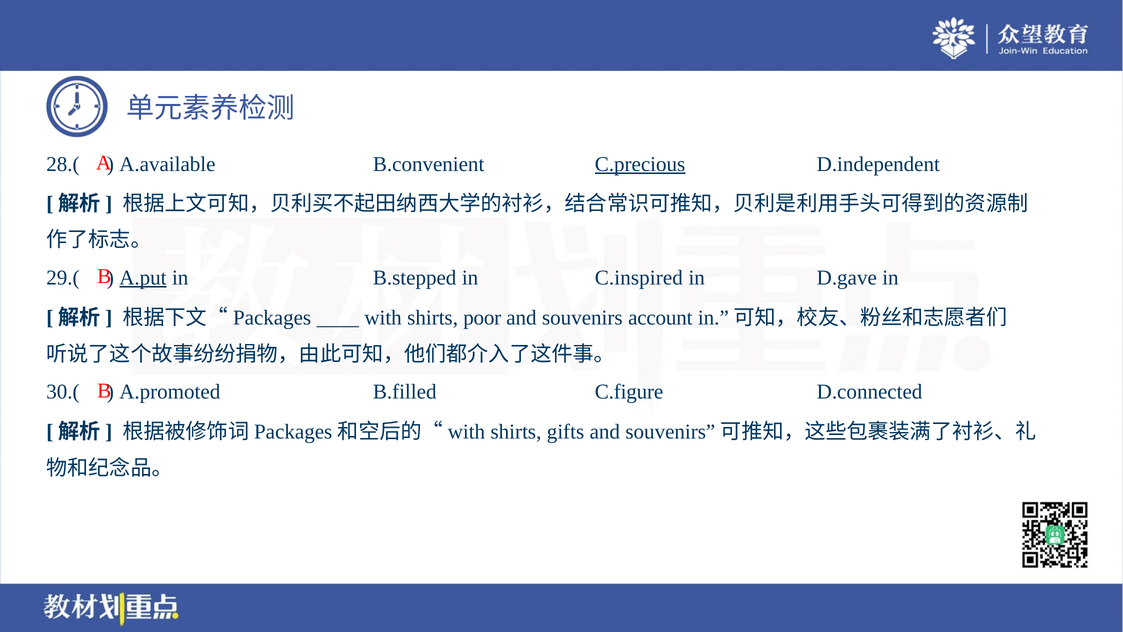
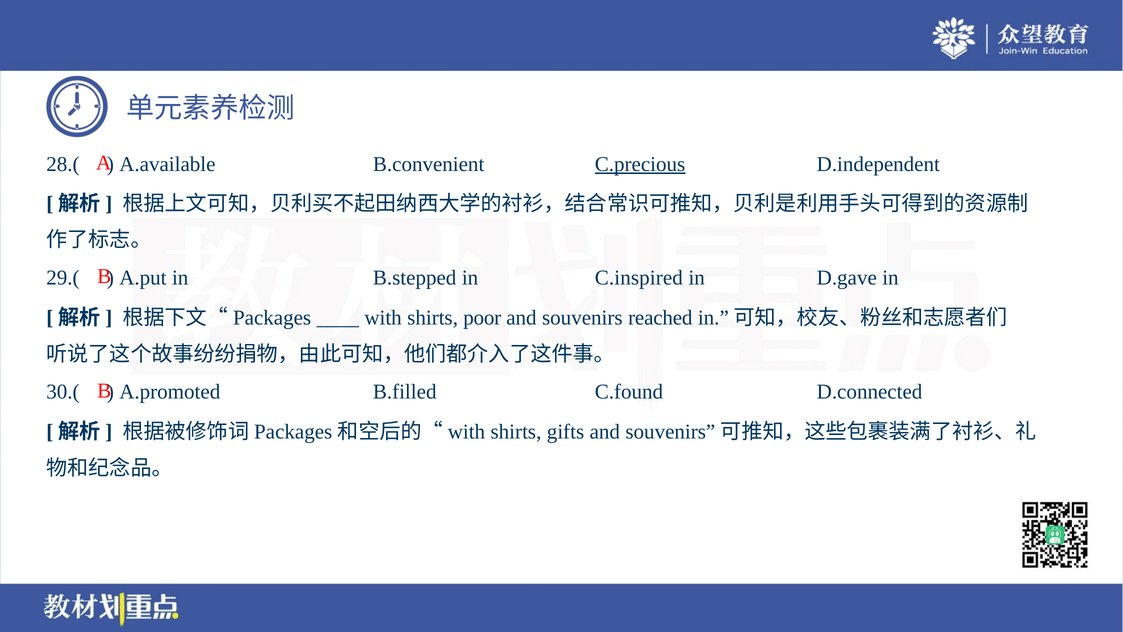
A.put underline: present -> none (143, 278)
account: account -> reached (660, 318)
C.figure: C.figure -> C.found (629, 392)
